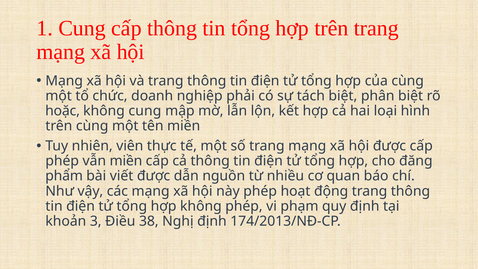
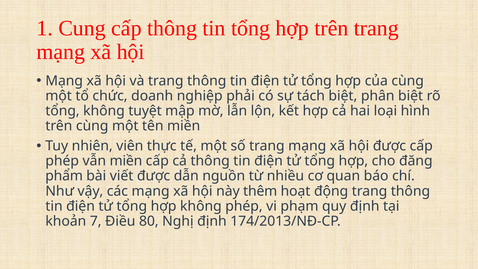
hoặc: hoặc -> tổng (63, 111)
không cung: cung -> tuyệt (145, 111)
này phép: phép -> thêm (260, 191)
3: 3 -> 7 (96, 221)
38: 38 -> 80 (149, 221)
